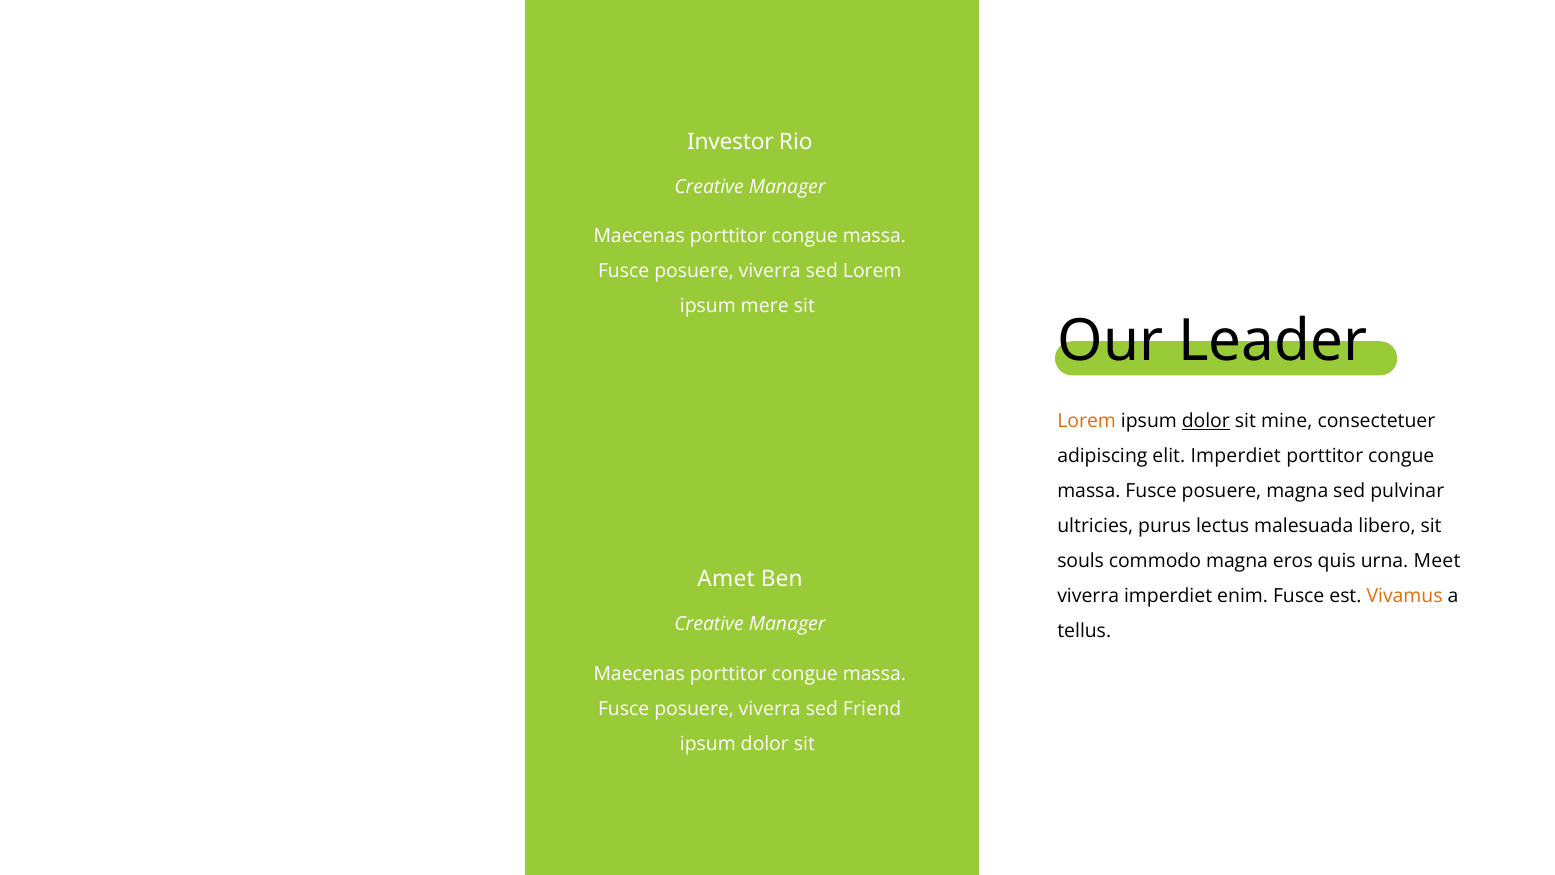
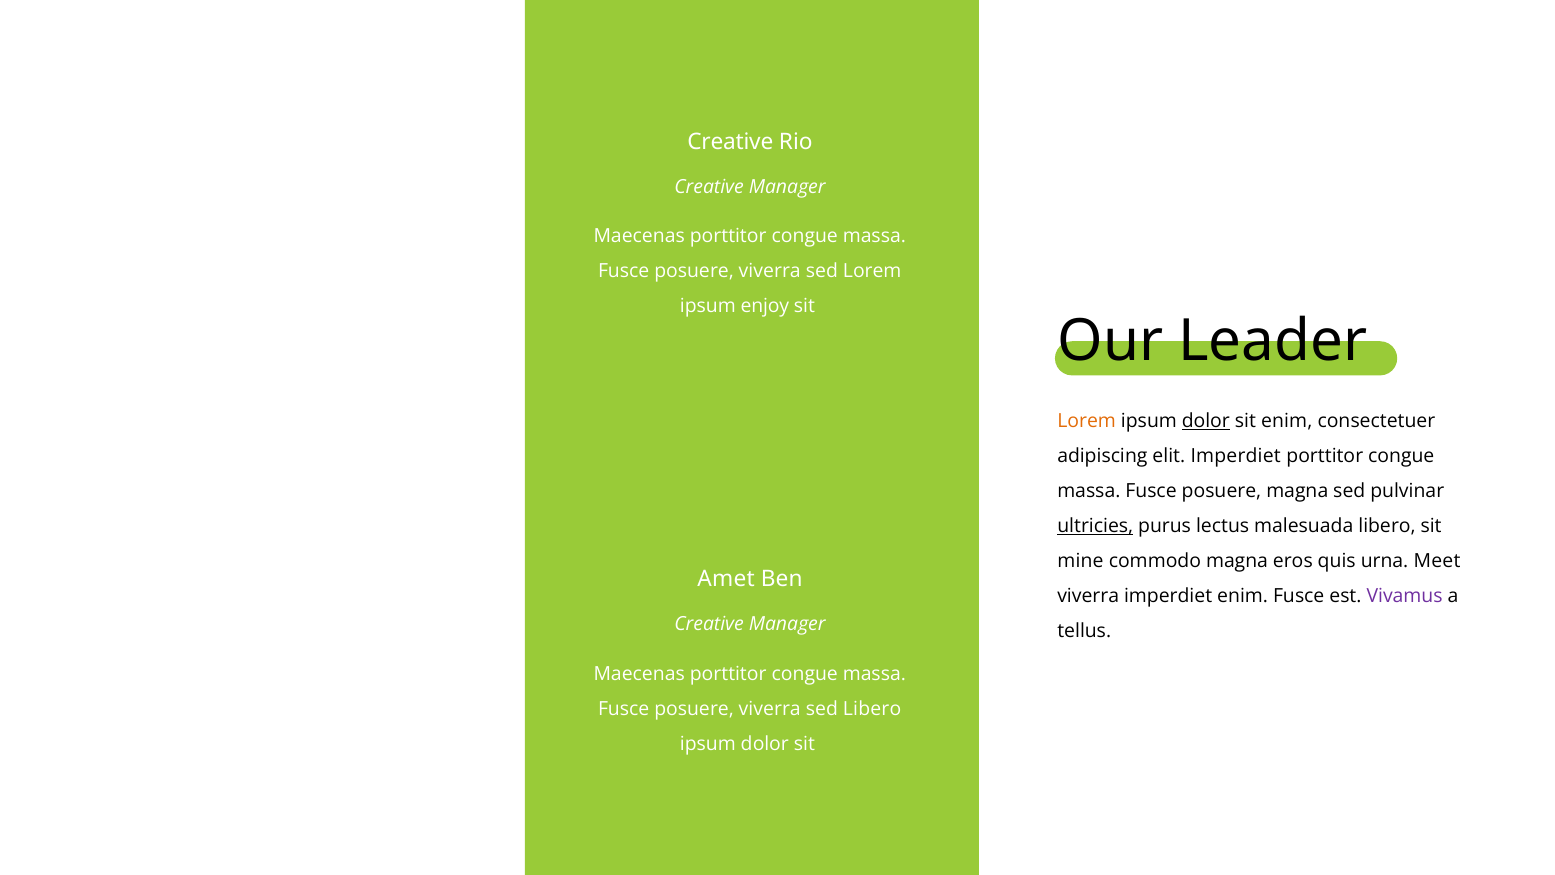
Investor: Investor -> Creative (730, 142)
mere: mere -> enjoy (765, 306)
sit mine: mine -> enim (1287, 421)
ultricies underline: none -> present (1095, 526)
souls: souls -> mine (1080, 561)
Vivamus colour: orange -> purple (1405, 596)
sed Friend: Friend -> Libero (872, 709)
